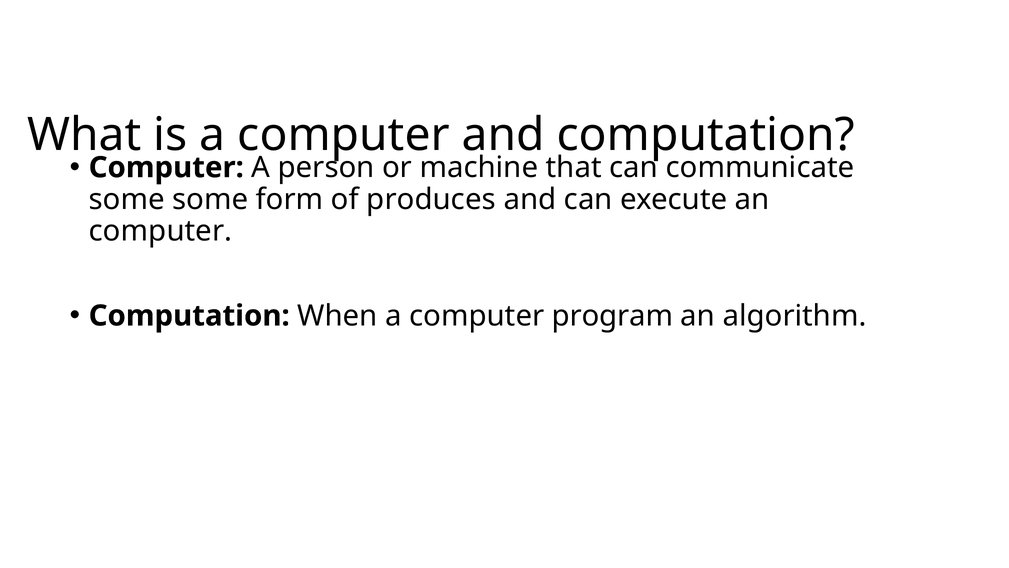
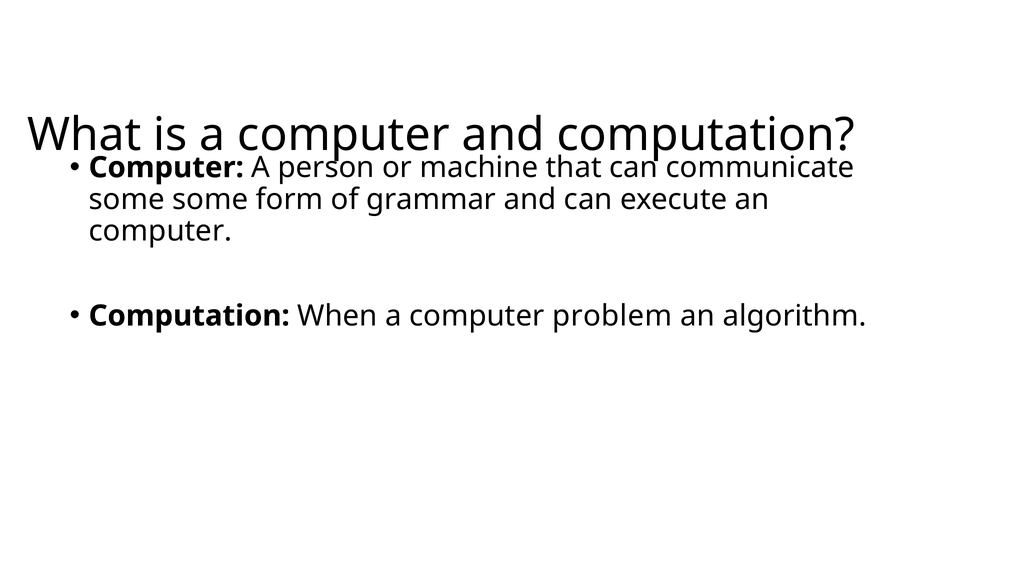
produces: produces -> grammar (431, 199)
program: program -> problem (612, 316)
